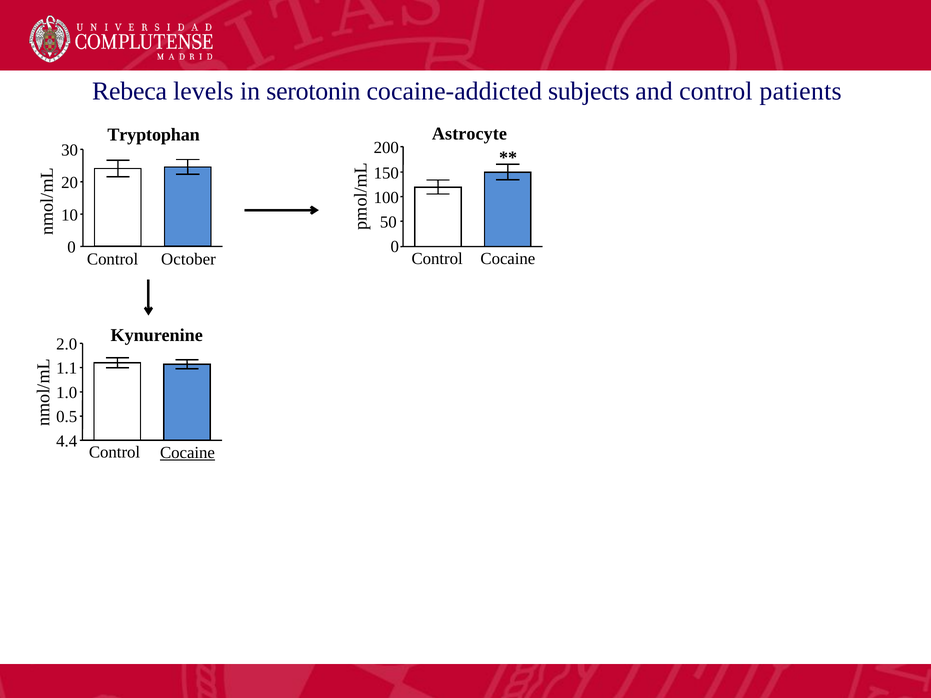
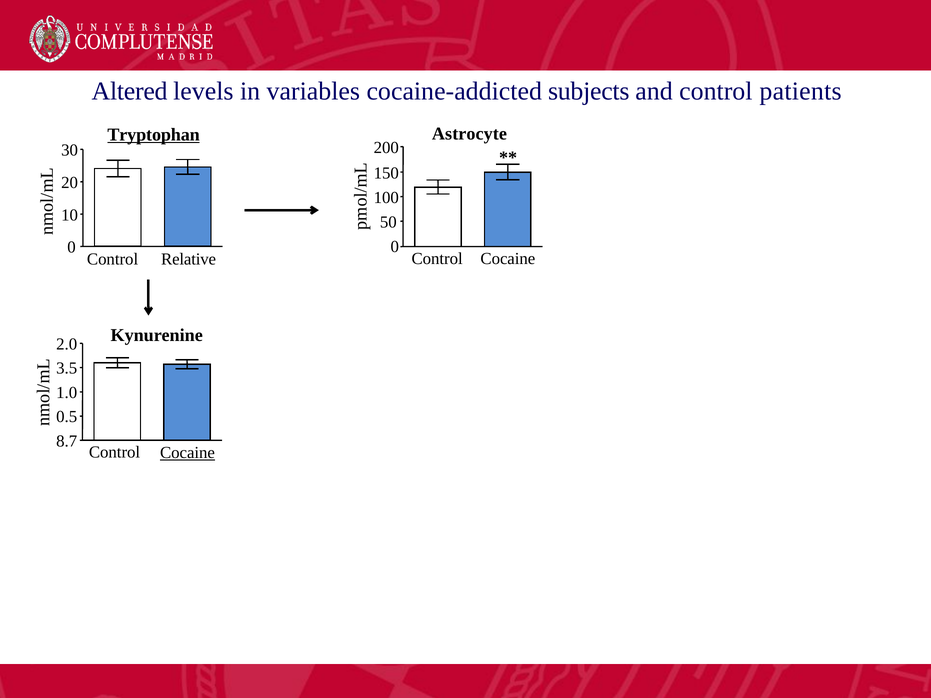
Rebeca: Rebeca -> Altered (130, 91)
serotonin: serotonin -> variables (313, 91)
Tryptophan underline: none -> present (154, 135)
October: October -> Relative (189, 259)
1.1: 1.1 -> 3.5 (67, 368)
4.4: 4.4 -> 8.7 (67, 441)
